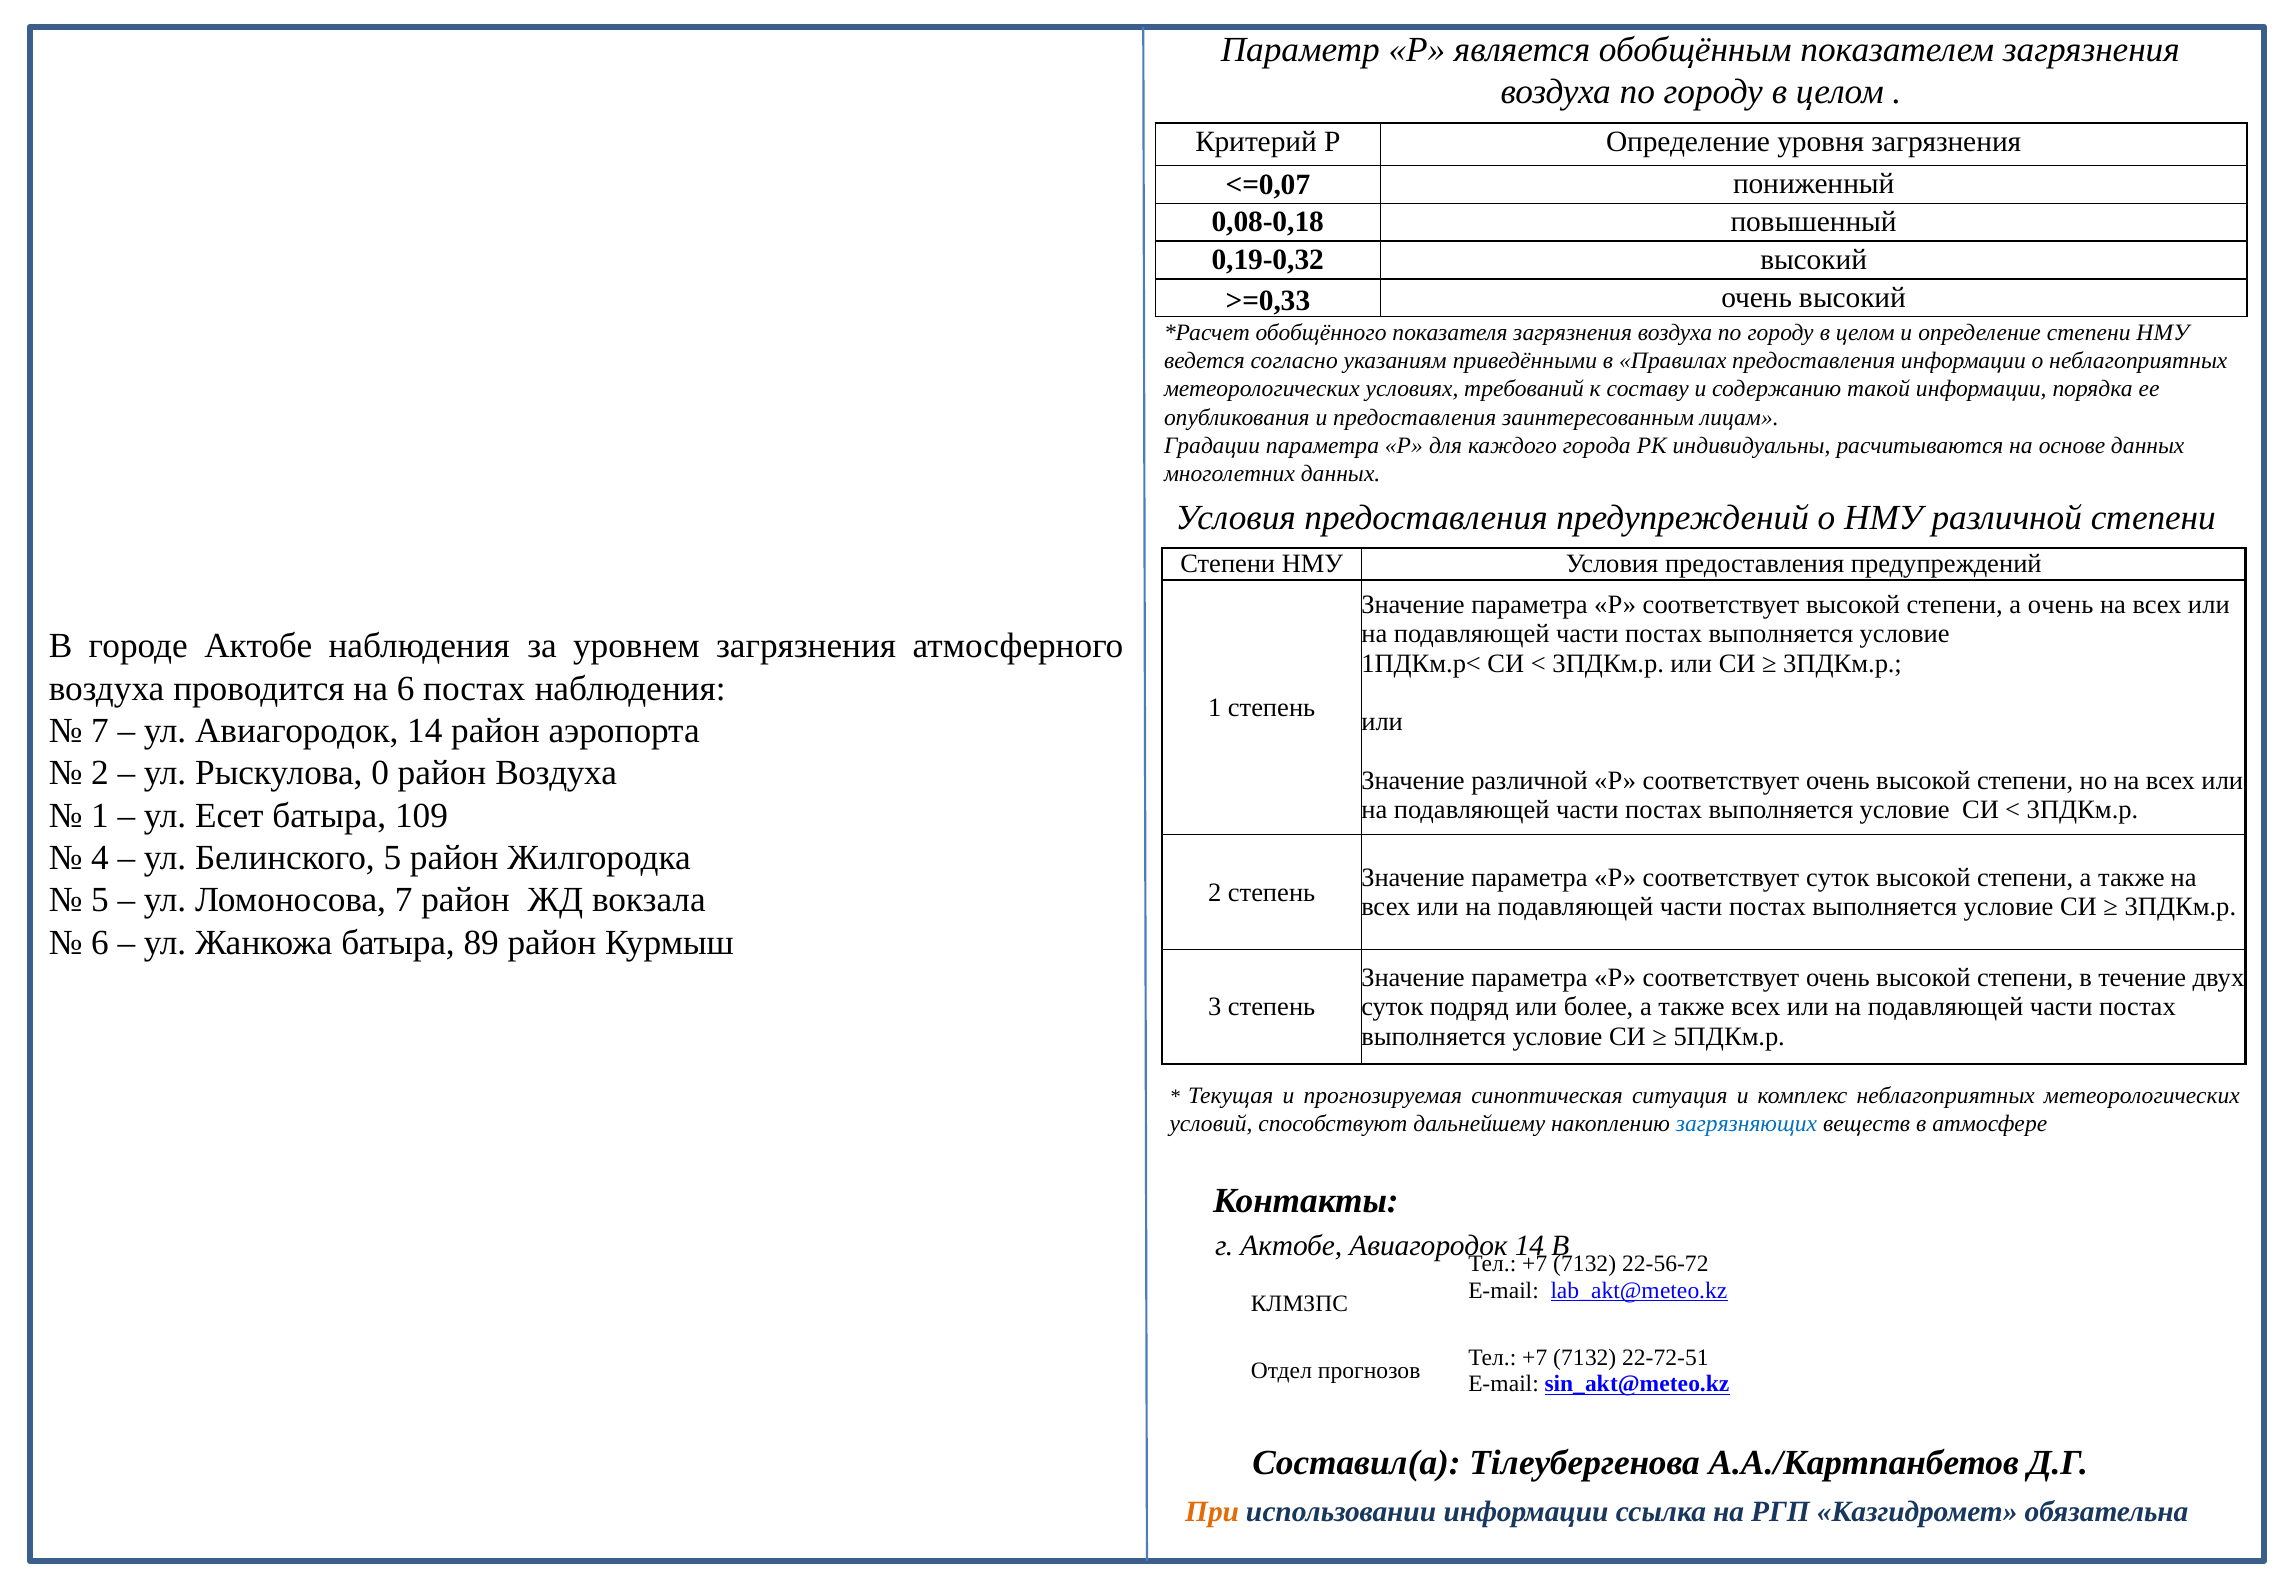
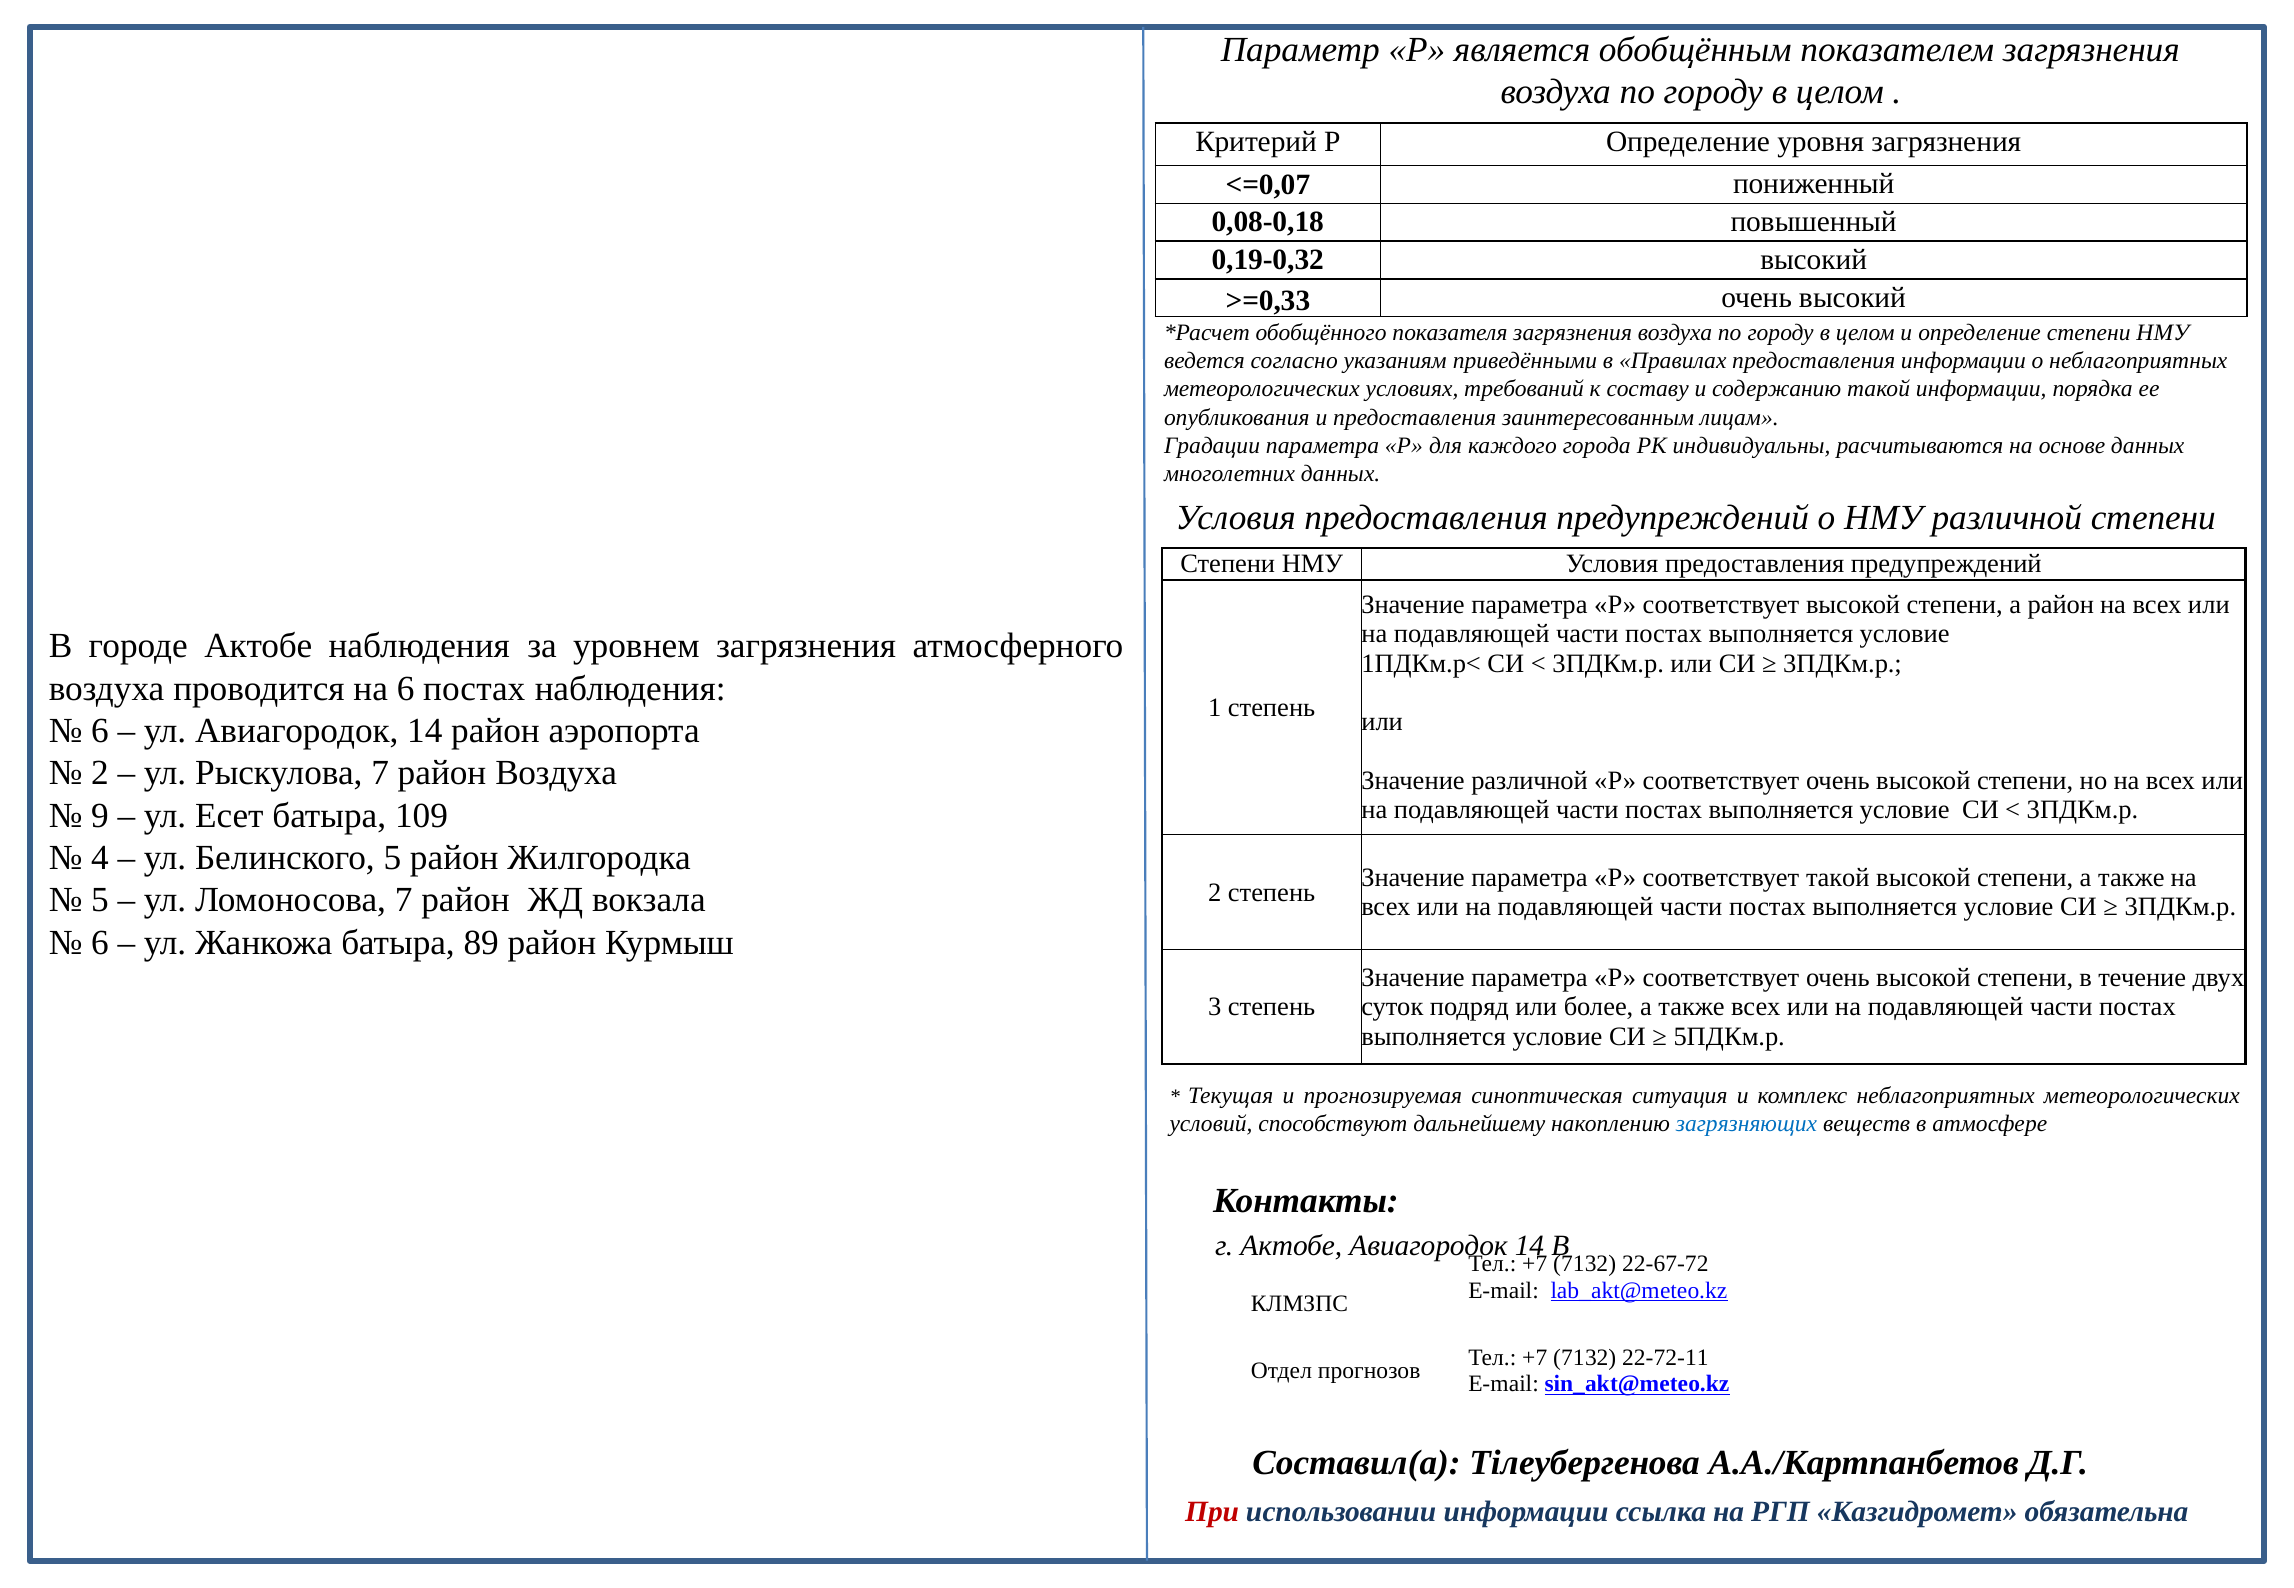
а очень: очень -> район (2061, 605)
7: 7 -> 6 (100, 731)
Рыскулова 0: 0 -> 7 (380, 773)
1: 1 -> 9 (100, 816)
соответствует суток: суток -> такой (1838, 878)
22-56-72: 22-56-72 -> 22-67-72 (1665, 1264)
22-72-51: 22-72-51 -> 22-72-11 (1665, 1358)
При colour: orange -> red (1212, 1512)
